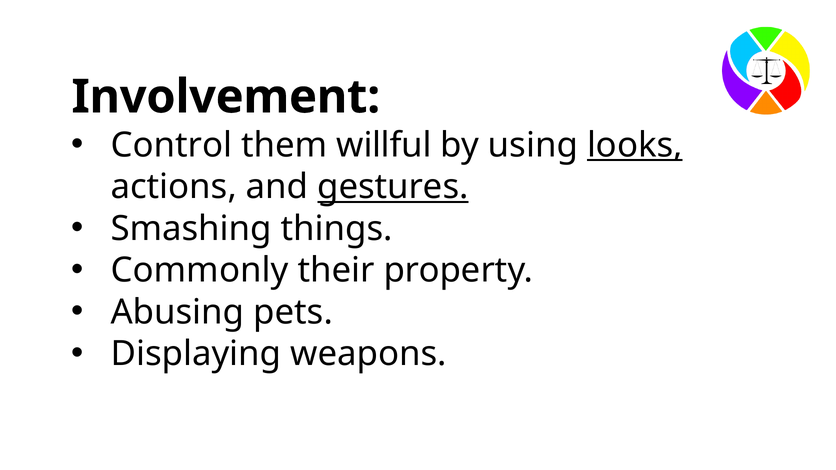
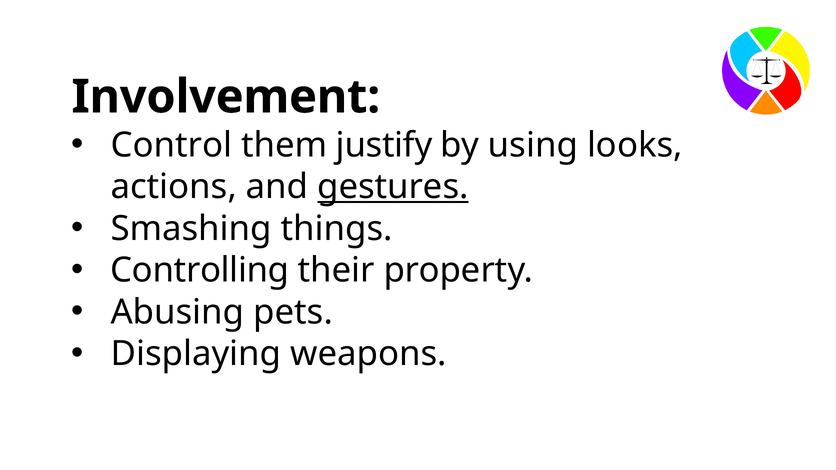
willful: willful -> justify (384, 145)
looks underline: present -> none (635, 145)
Commonly: Commonly -> Controlling (200, 271)
